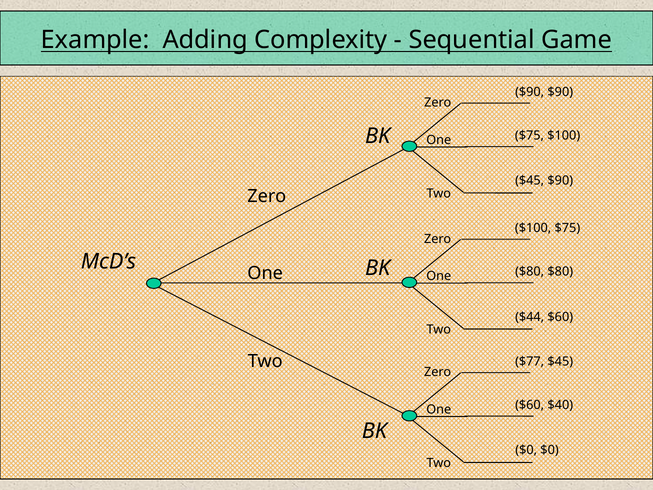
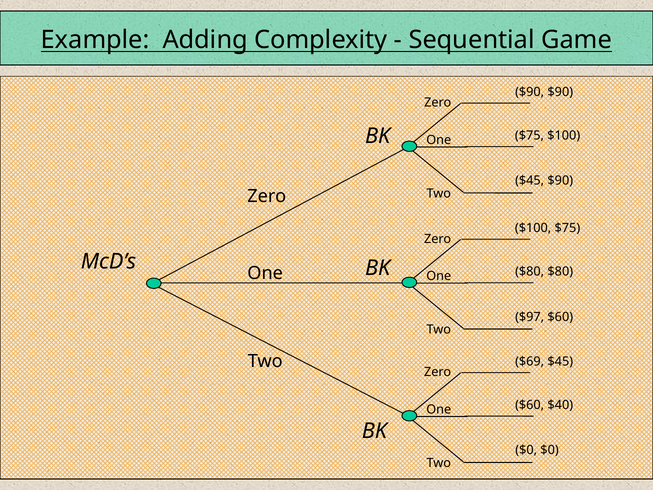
$44: $44 -> $97 (530, 317)
$77: $77 -> $69 (530, 361)
